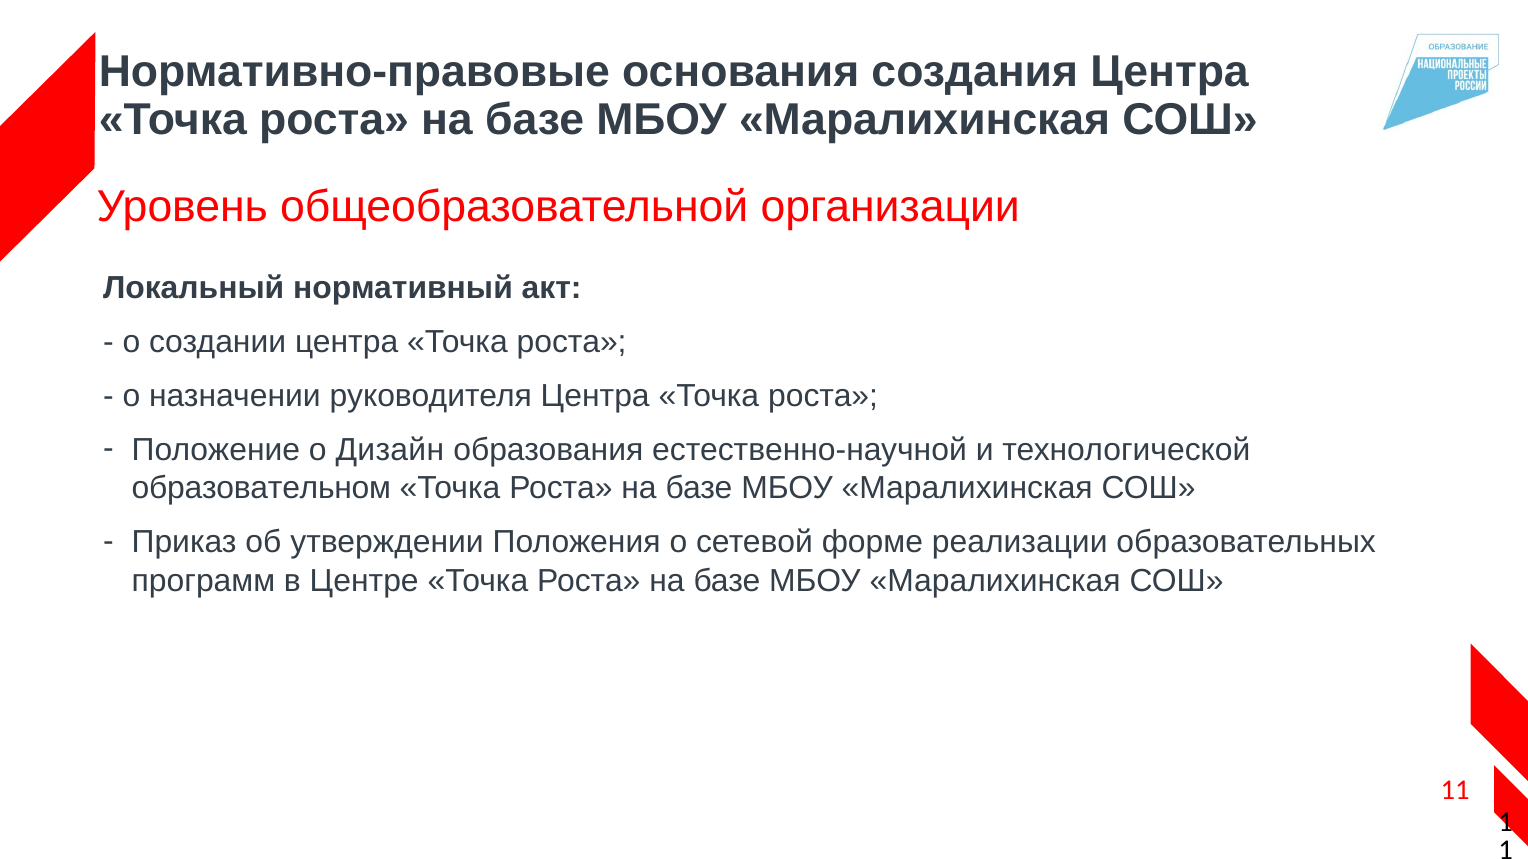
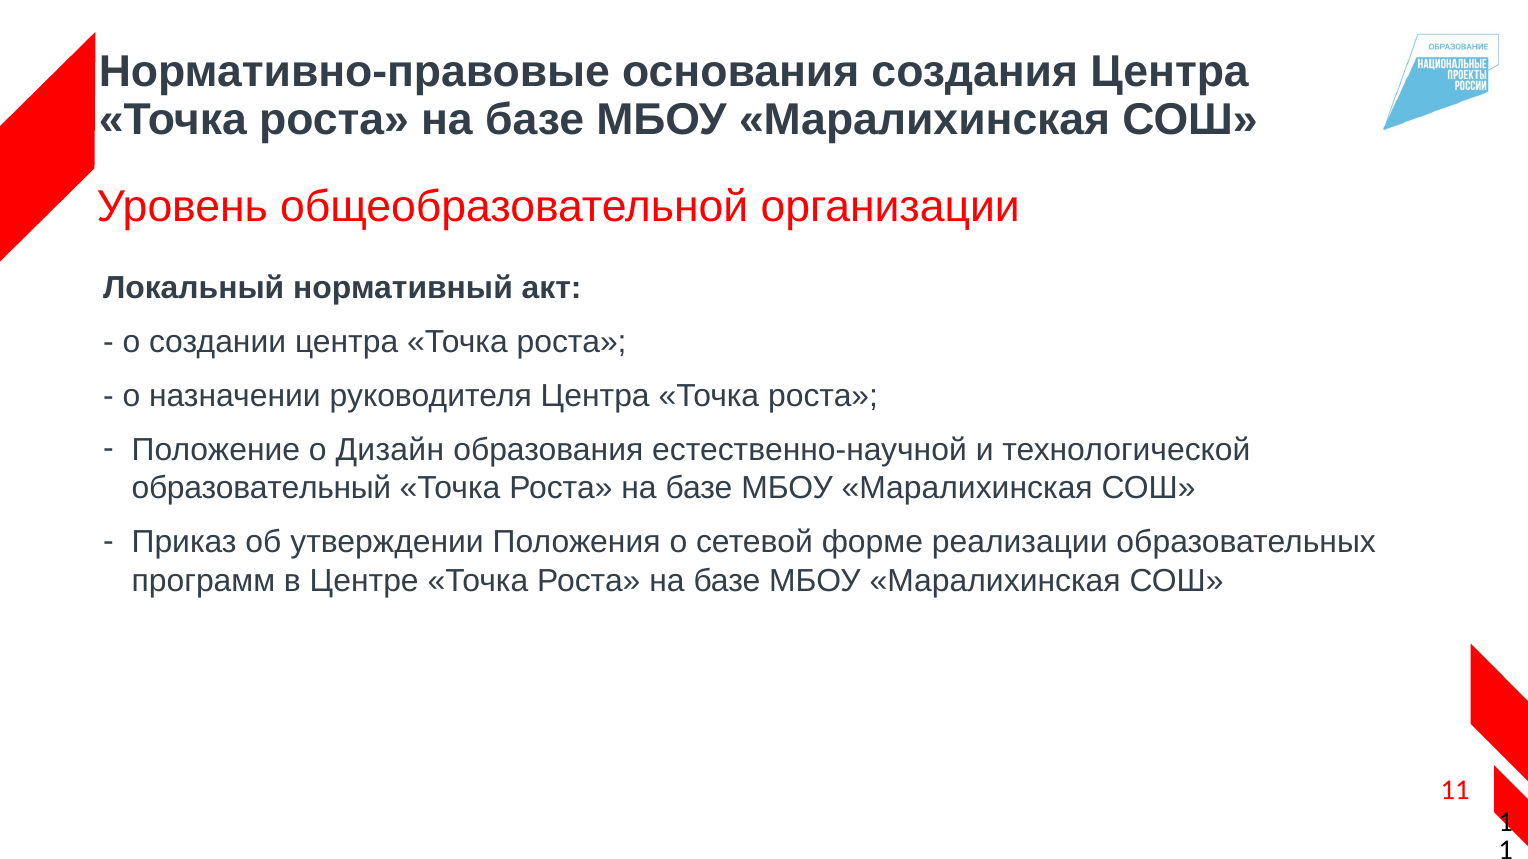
образовательном: образовательном -> образовательный (261, 489)
